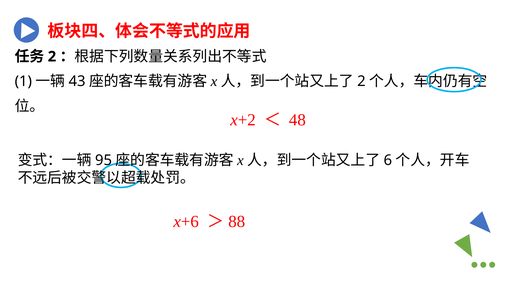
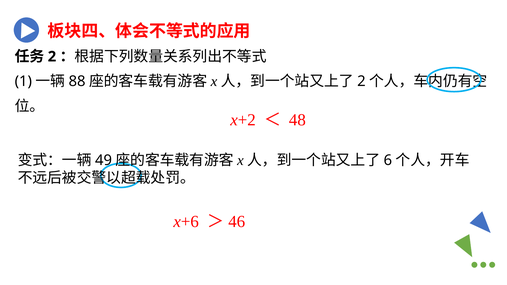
43: 43 -> 88 (77, 81)
95: 95 -> 49 (104, 160)
88: 88 -> 46 (237, 222)
